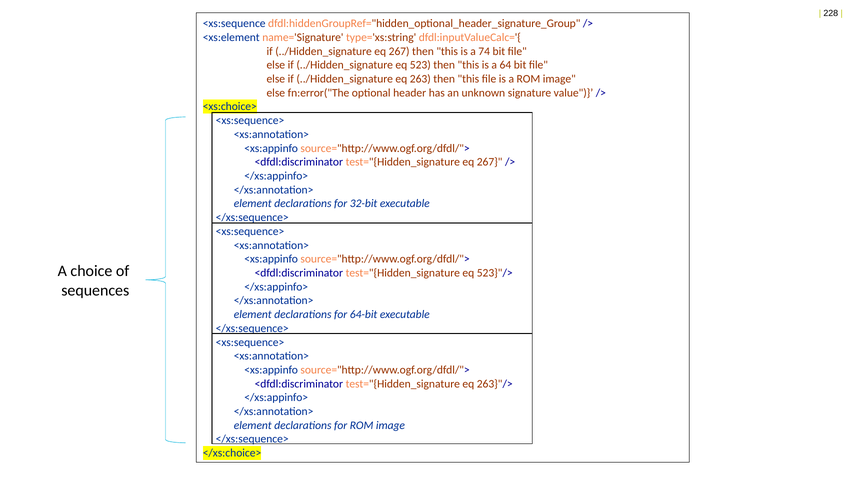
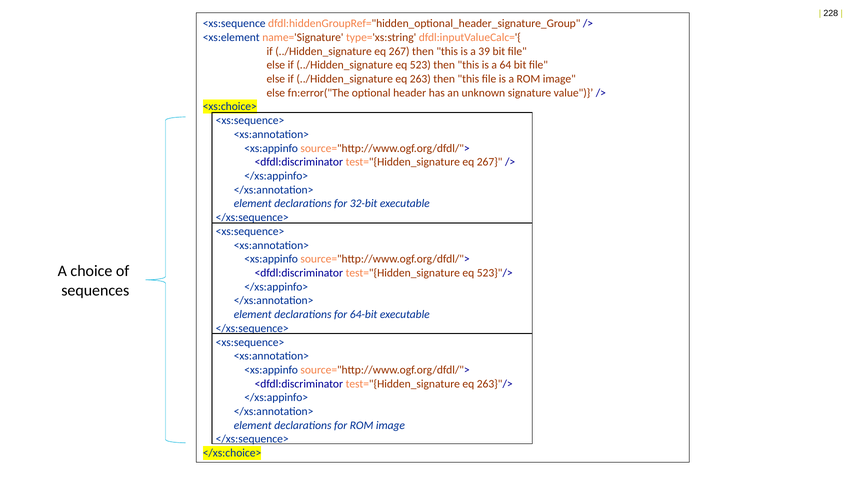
74: 74 -> 39 (484, 51)
